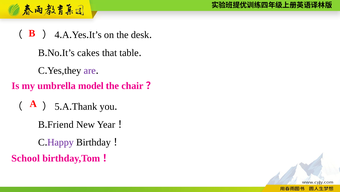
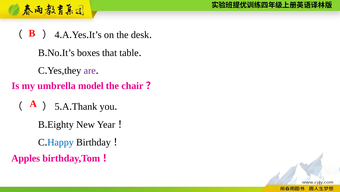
cakes: cakes -> boxes (88, 53)
Friend: Friend -> Eighty (61, 124)
Happy colour: purple -> blue (61, 142)
School: School -> Apples (26, 158)
